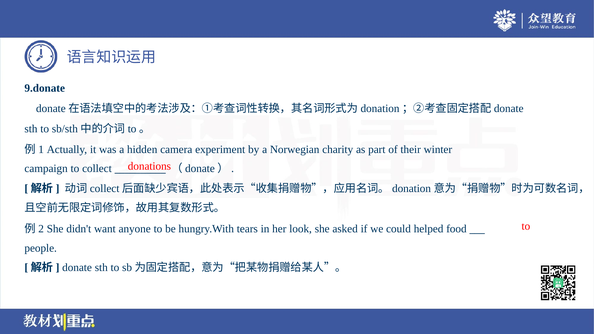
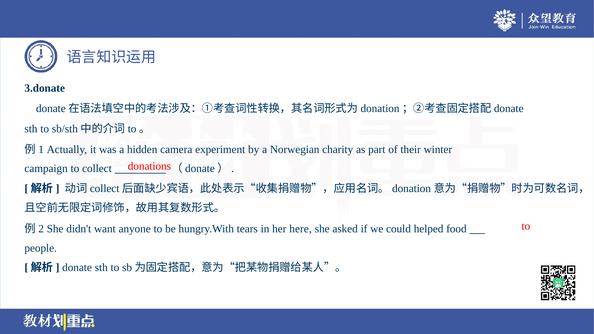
9.donate: 9.donate -> 3.donate (45, 88)
look: look -> here (301, 229)
